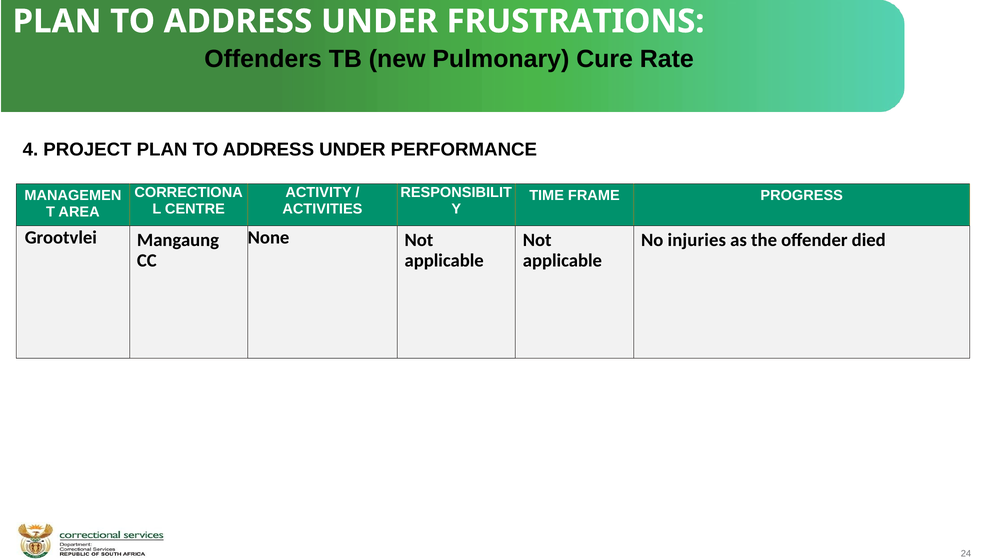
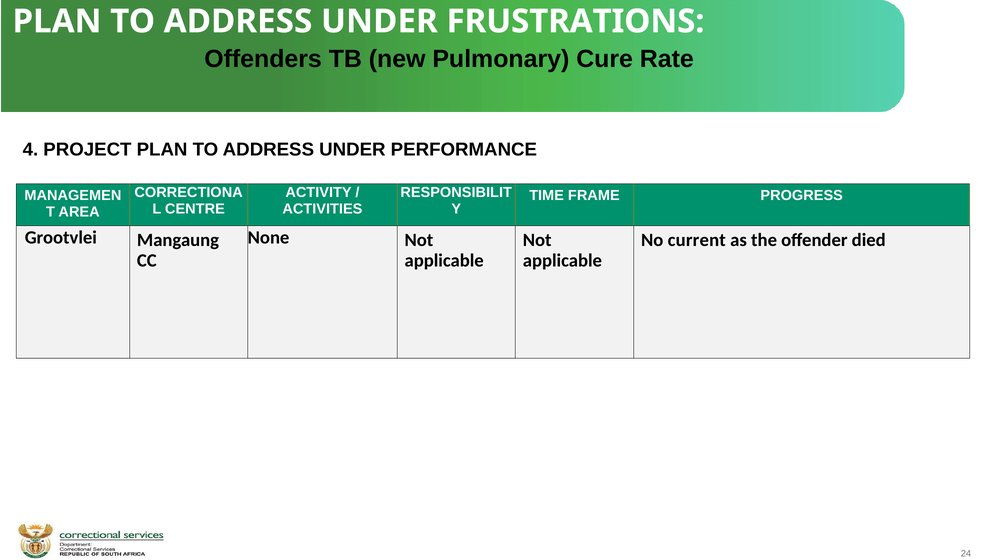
injuries: injuries -> current (697, 240)
